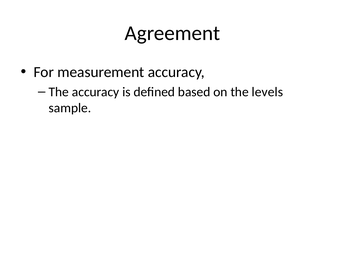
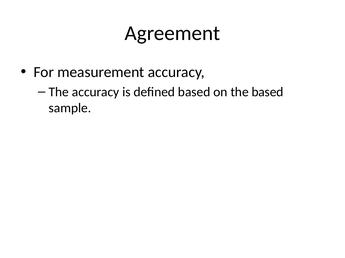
the levels: levels -> based (267, 92)
